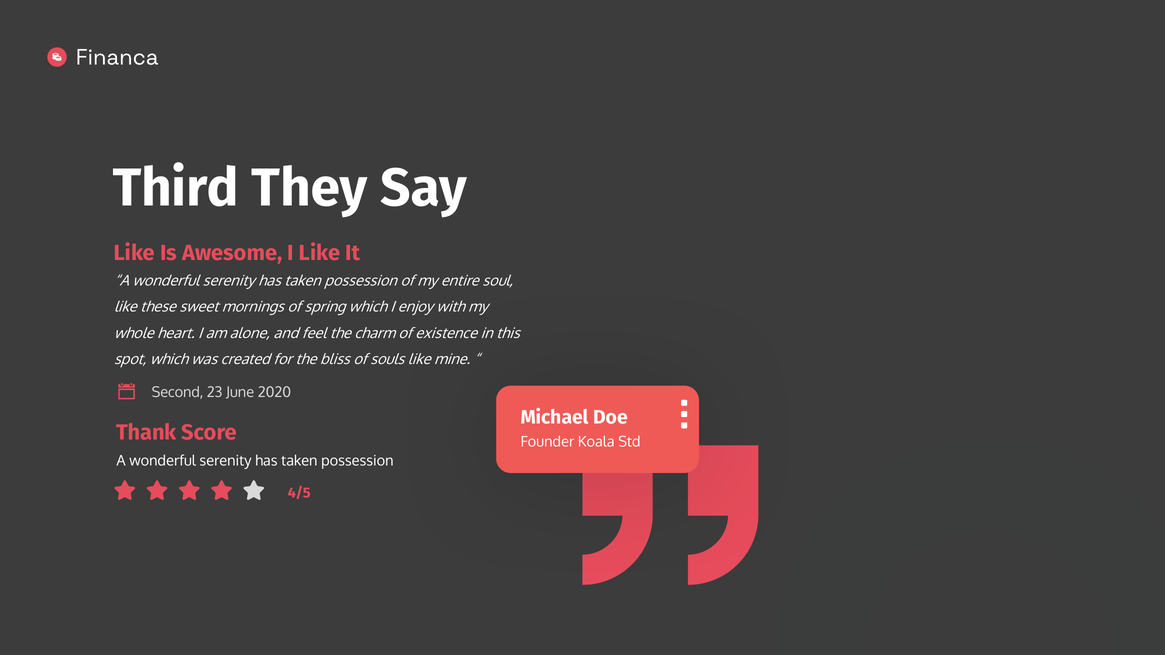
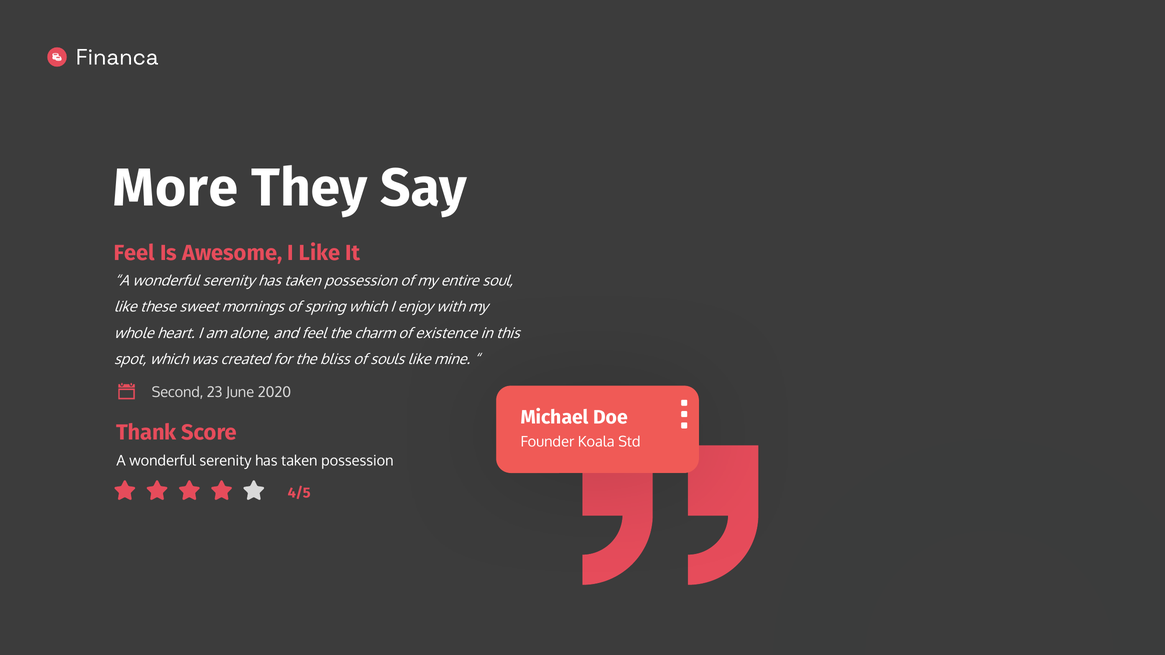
Third: Third -> More (175, 188)
Like: Like -> Feel (134, 253)
